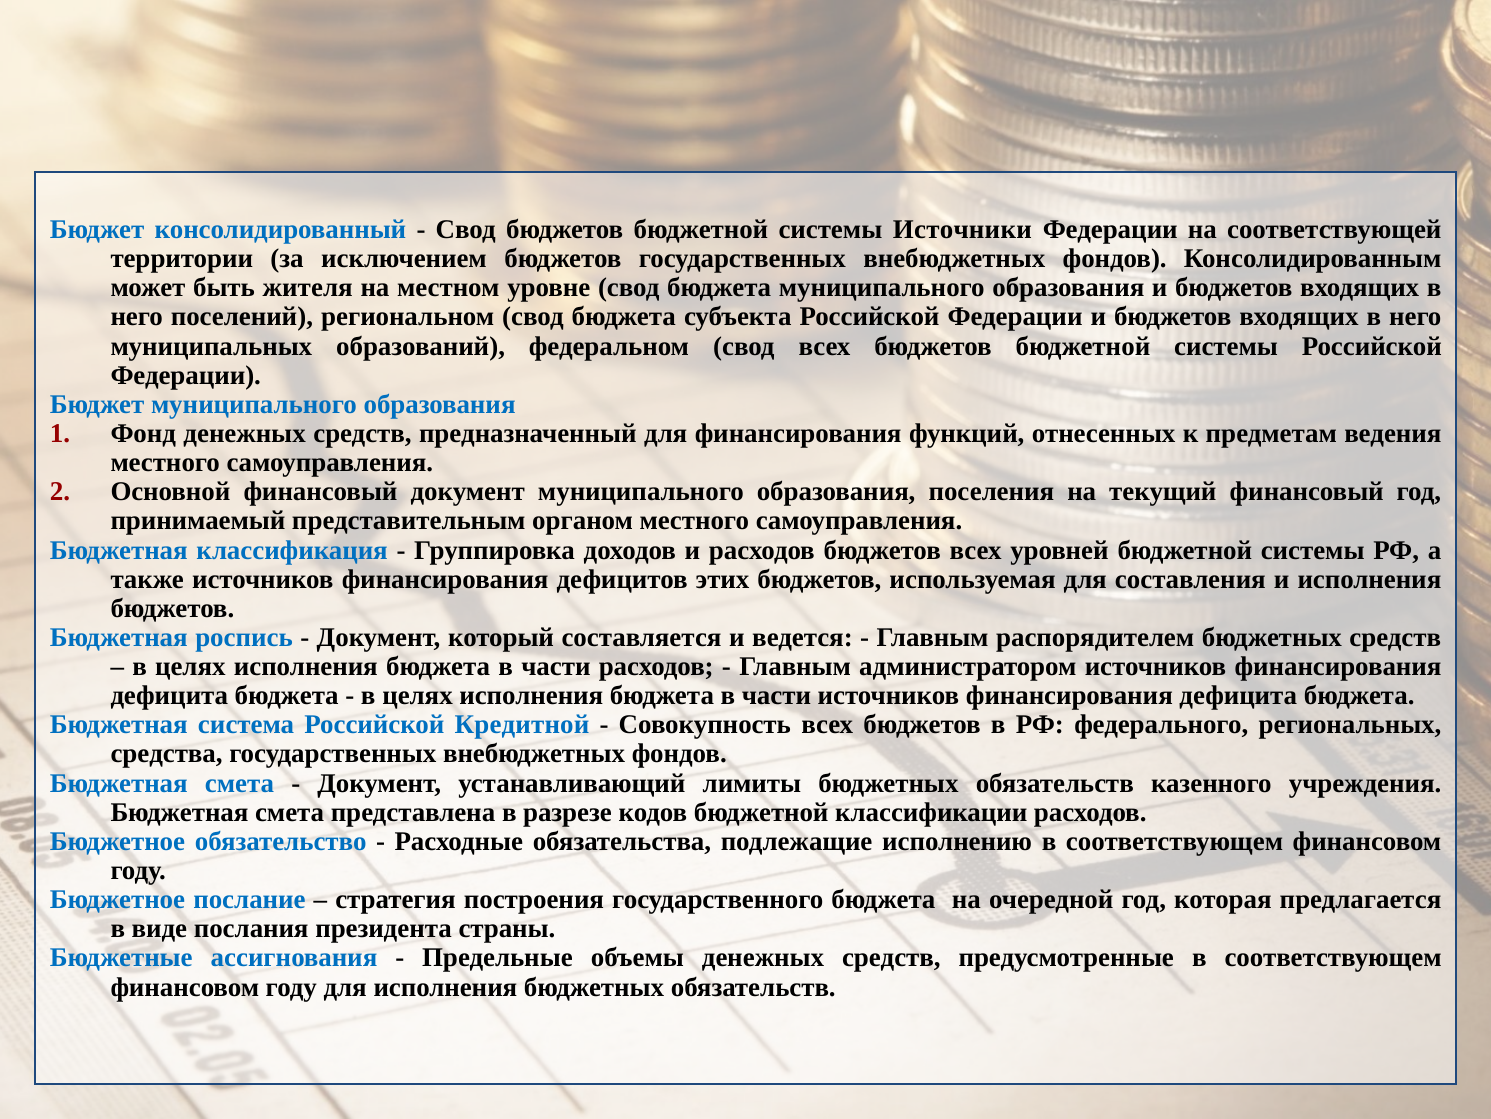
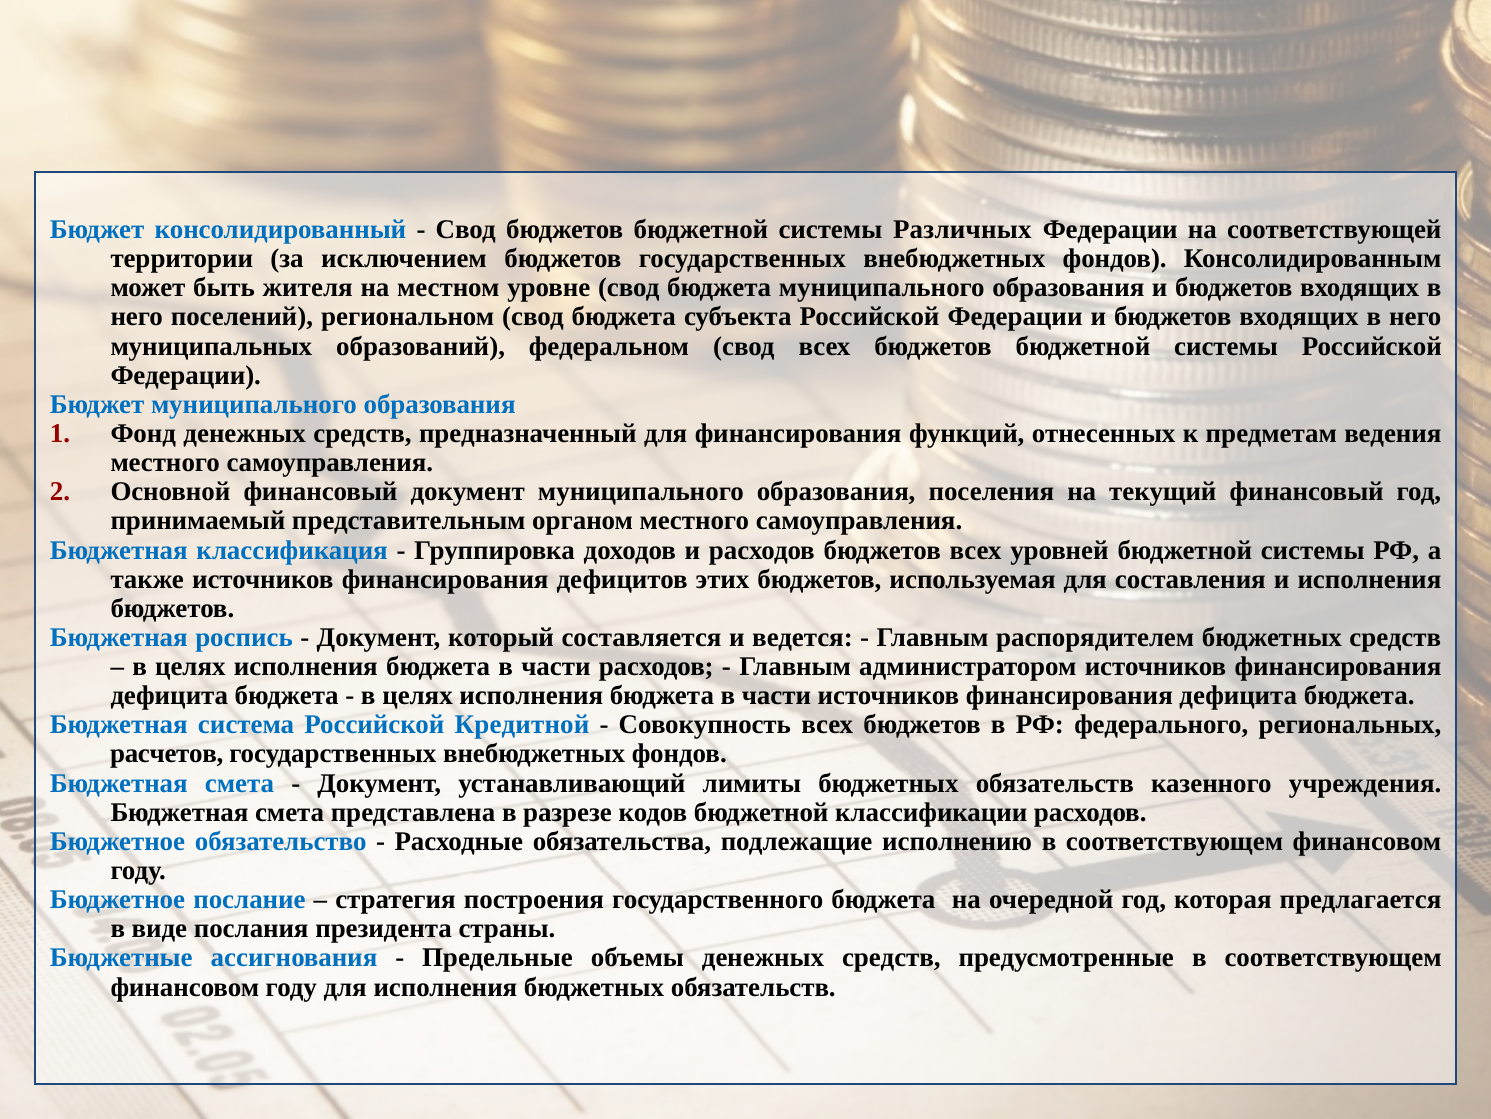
Источники: Источники -> Различных (962, 229)
средства: средства -> расчетов (167, 754)
